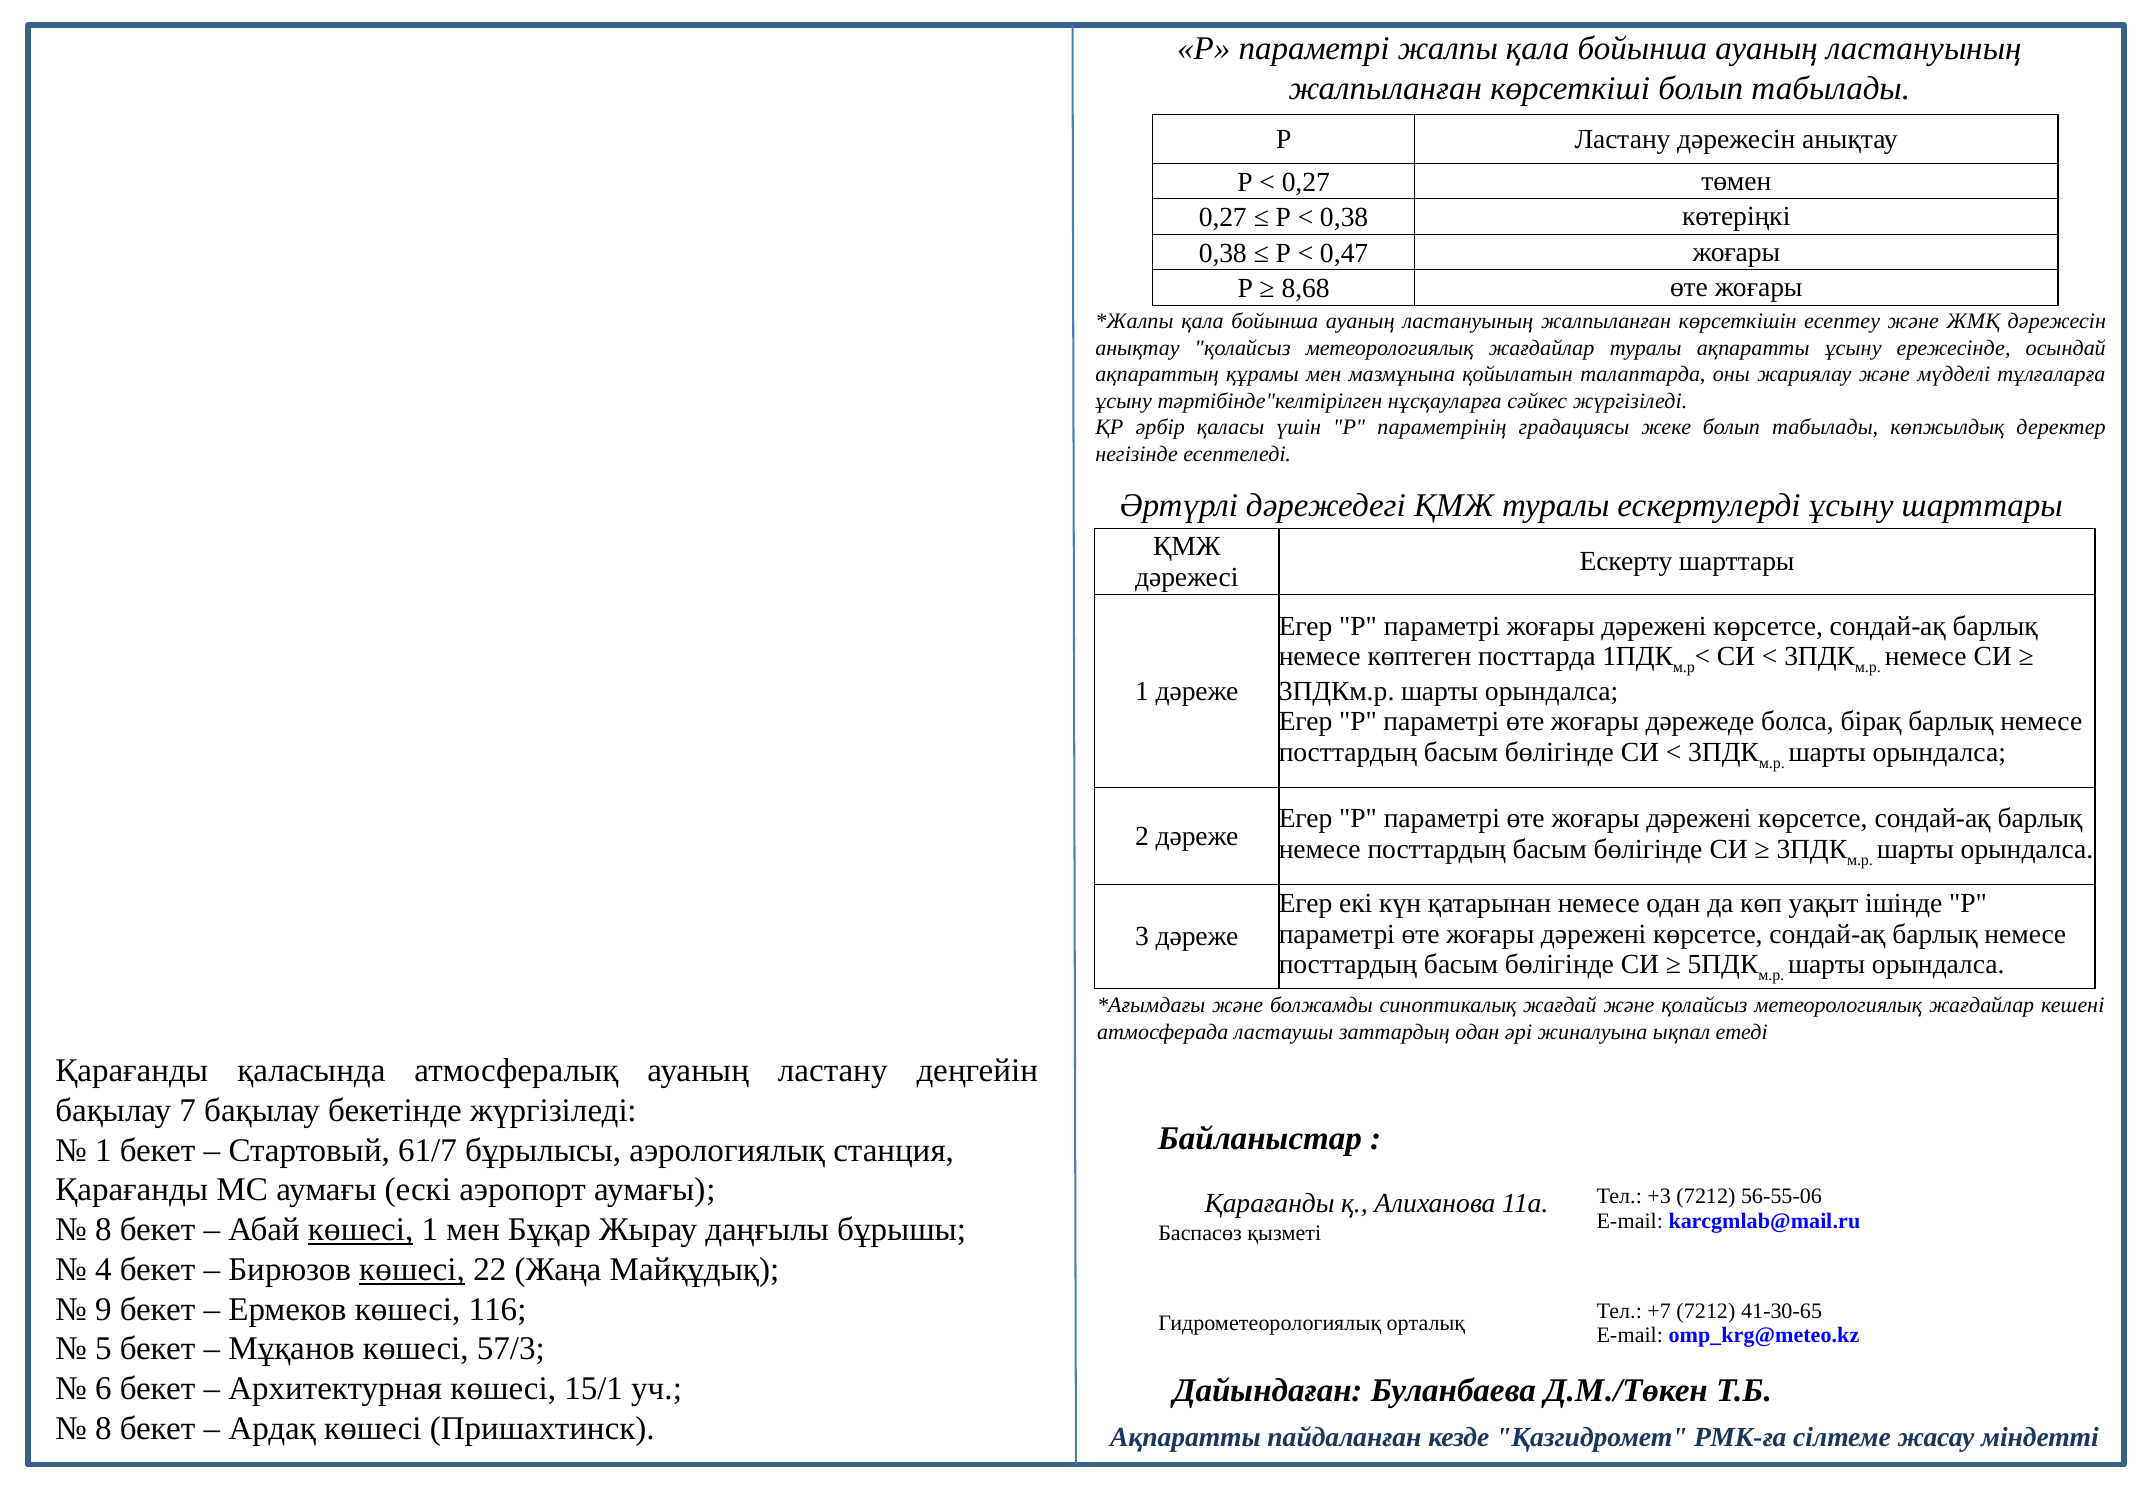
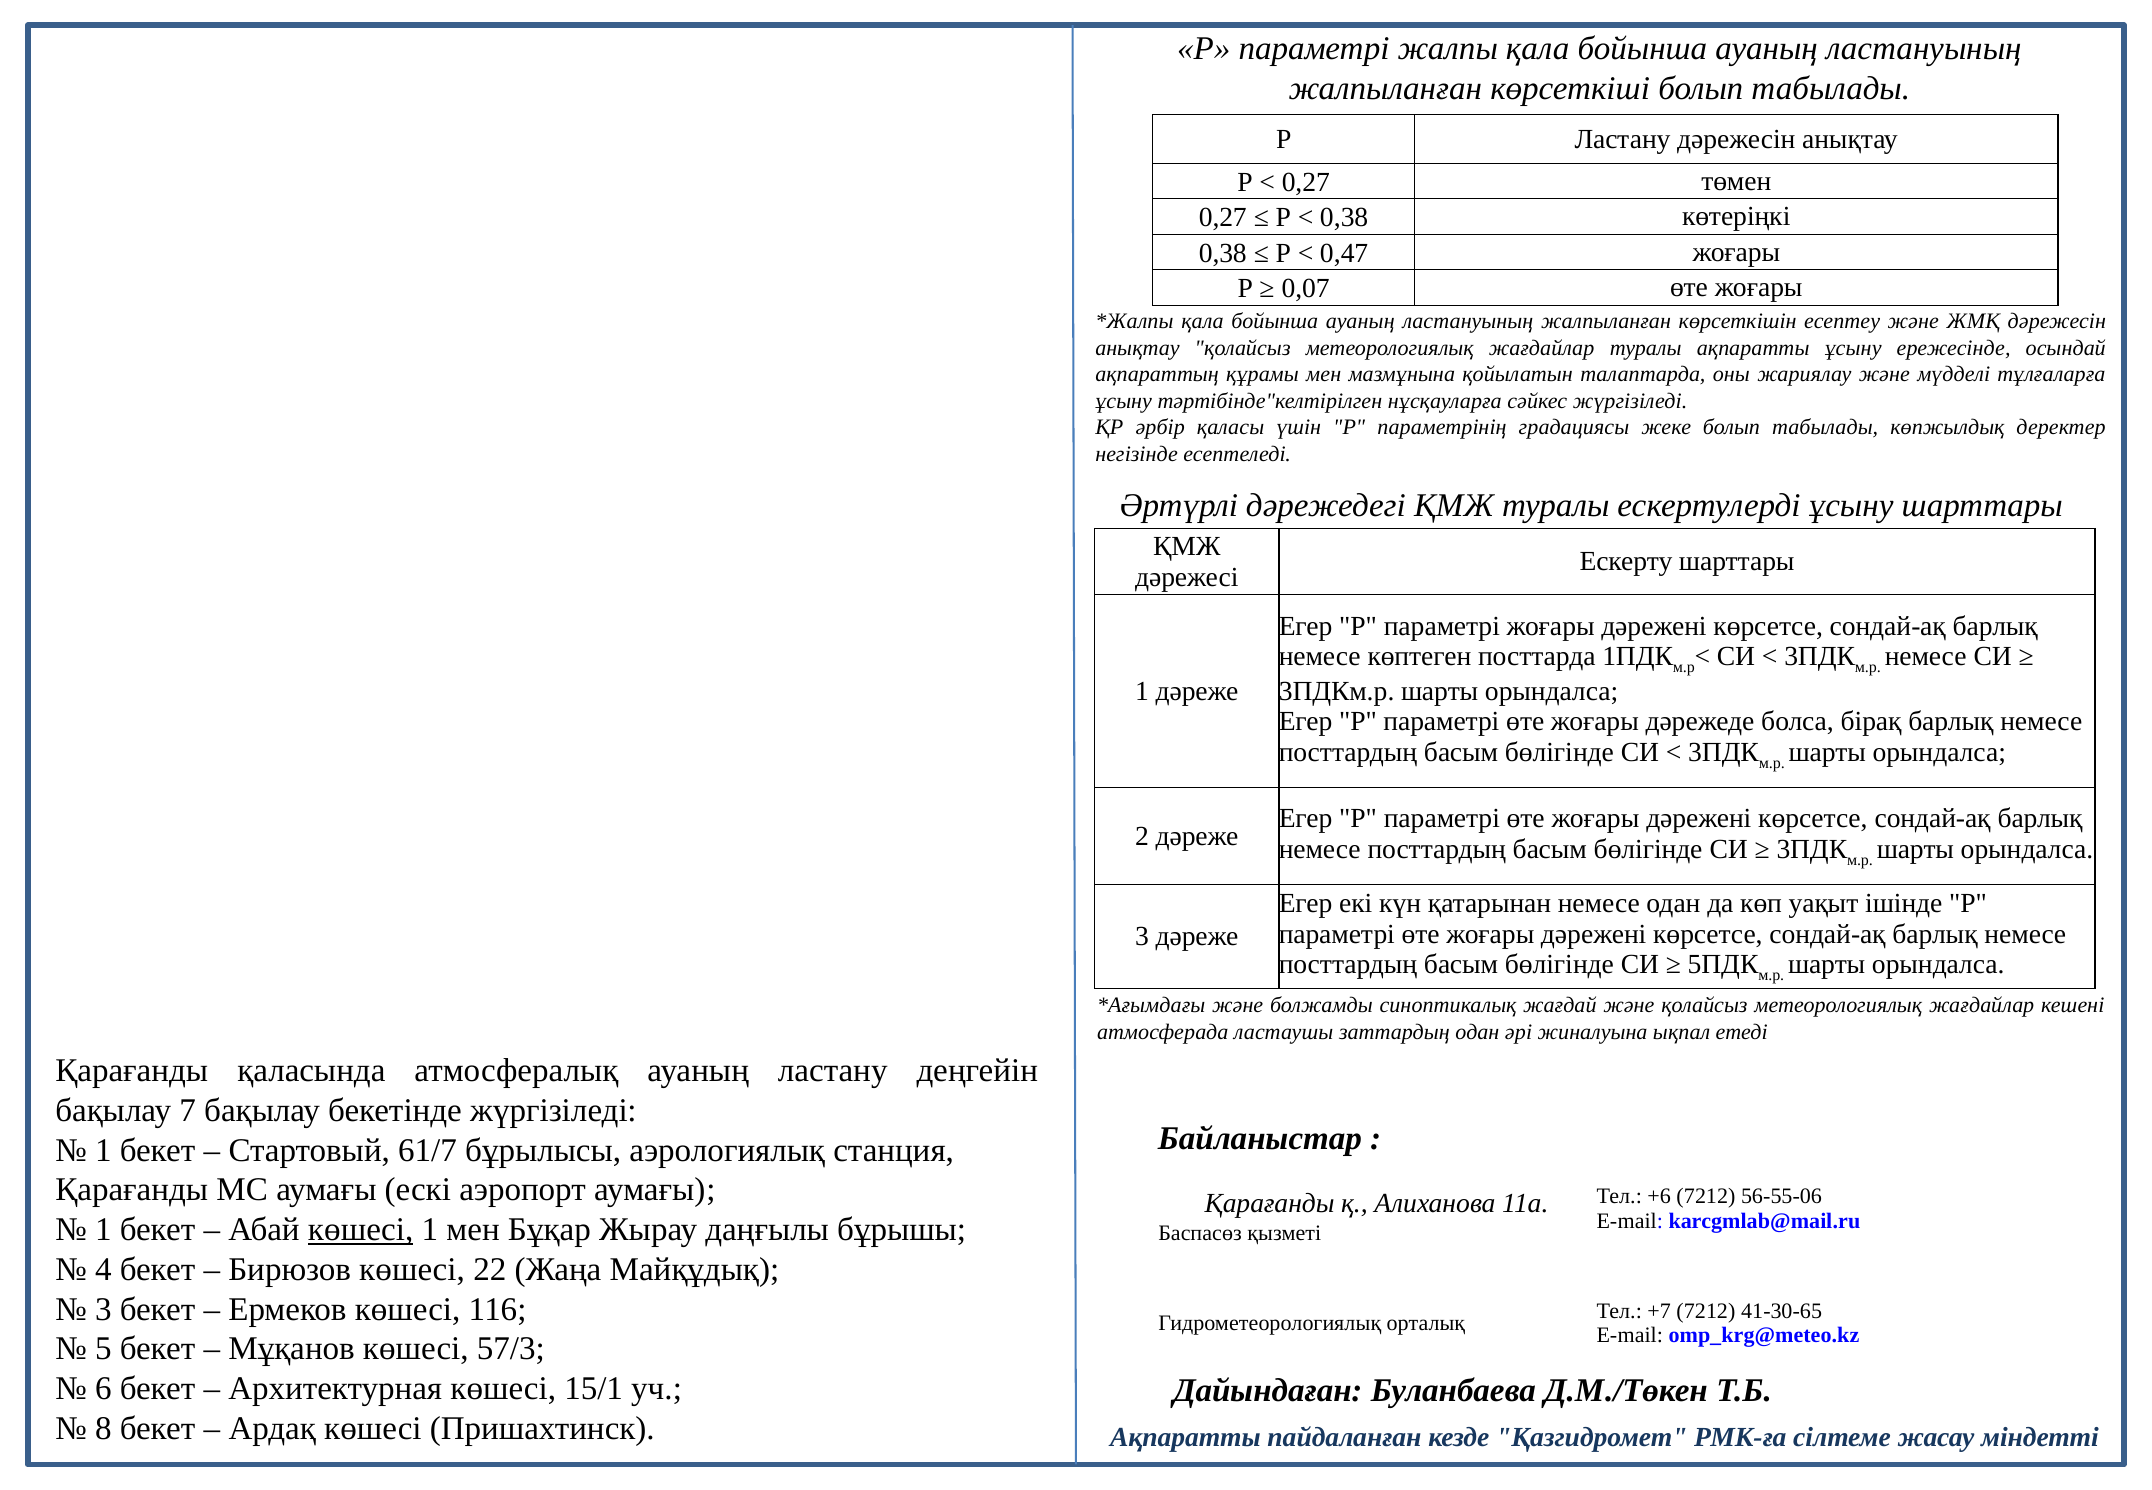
8,68: 8,68 -> 0,07 (1306, 289)
+3: +3 -> +6 (1659, 1196)
8: 8 -> 1 (103, 1230)
көшесі underline: present -> none (412, 1269)
9: 9 -> 3 (103, 1309)
